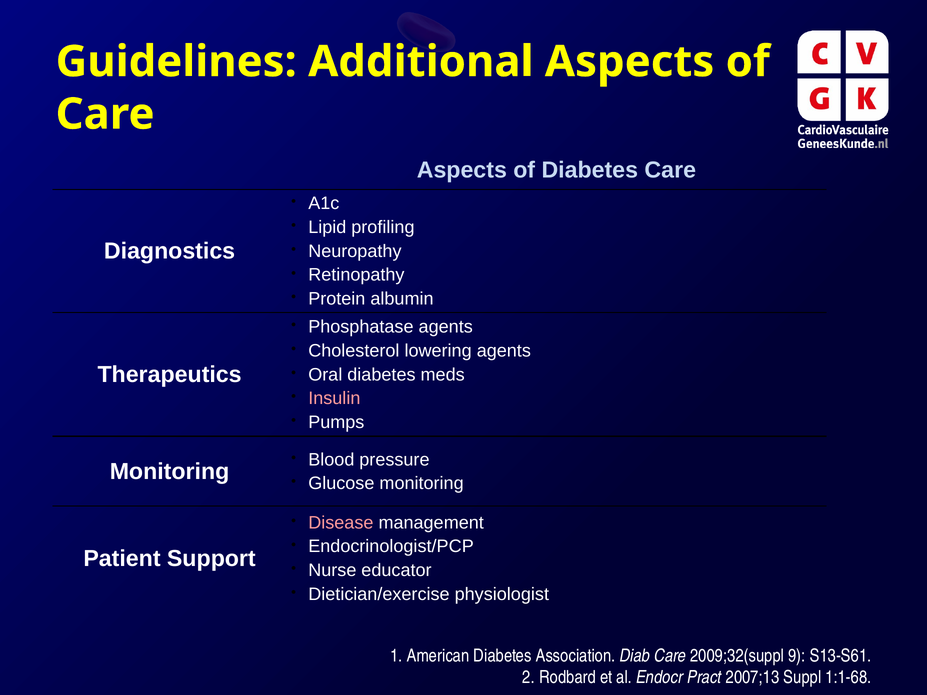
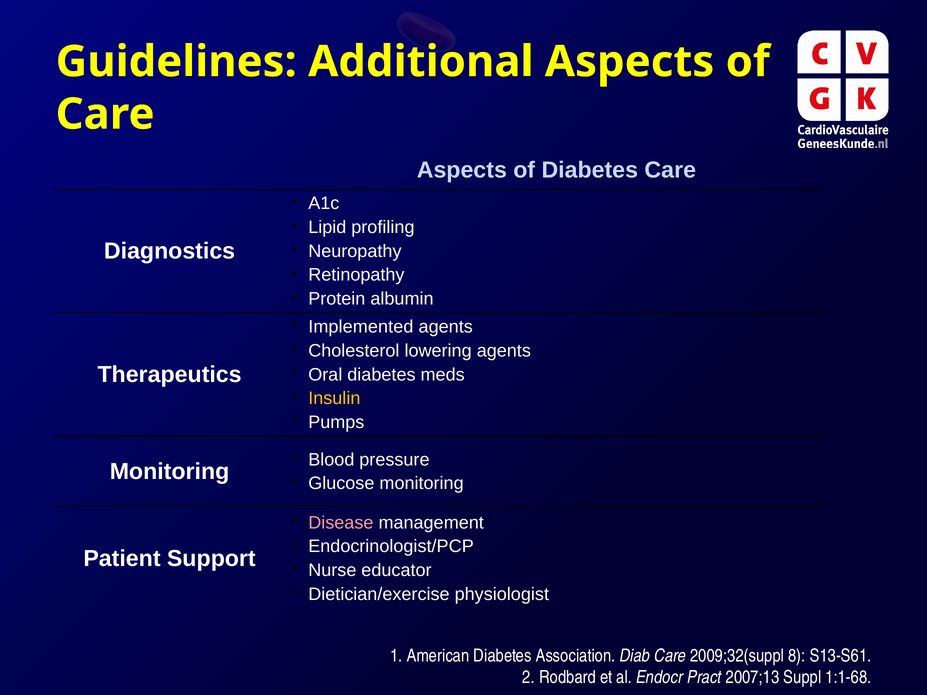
Phosphatase: Phosphatase -> Implemented (361, 327)
Insulin colour: pink -> yellow (334, 399)
9: 9 -> 8 (797, 656)
